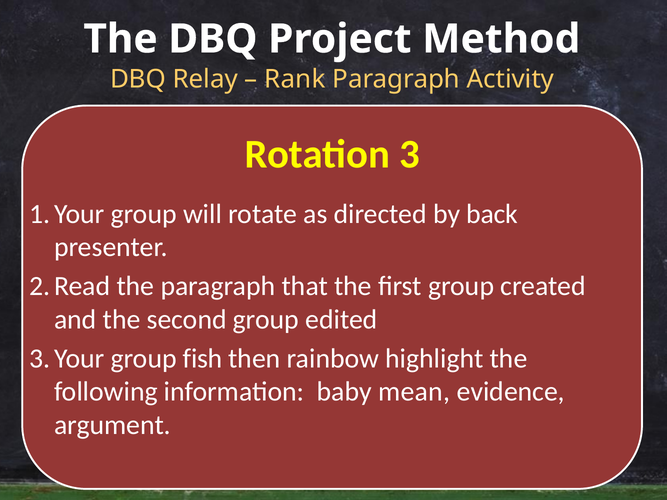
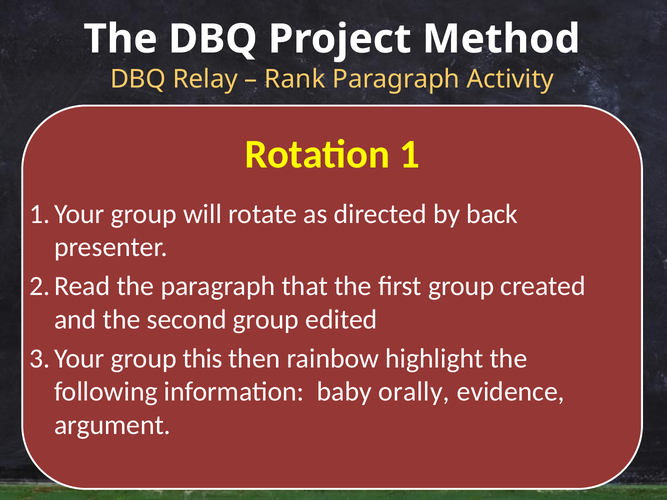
3: 3 -> 1 (410, 155)
fish: fish -> this (203, 359)
mean: mean -> orally (414, 392)
